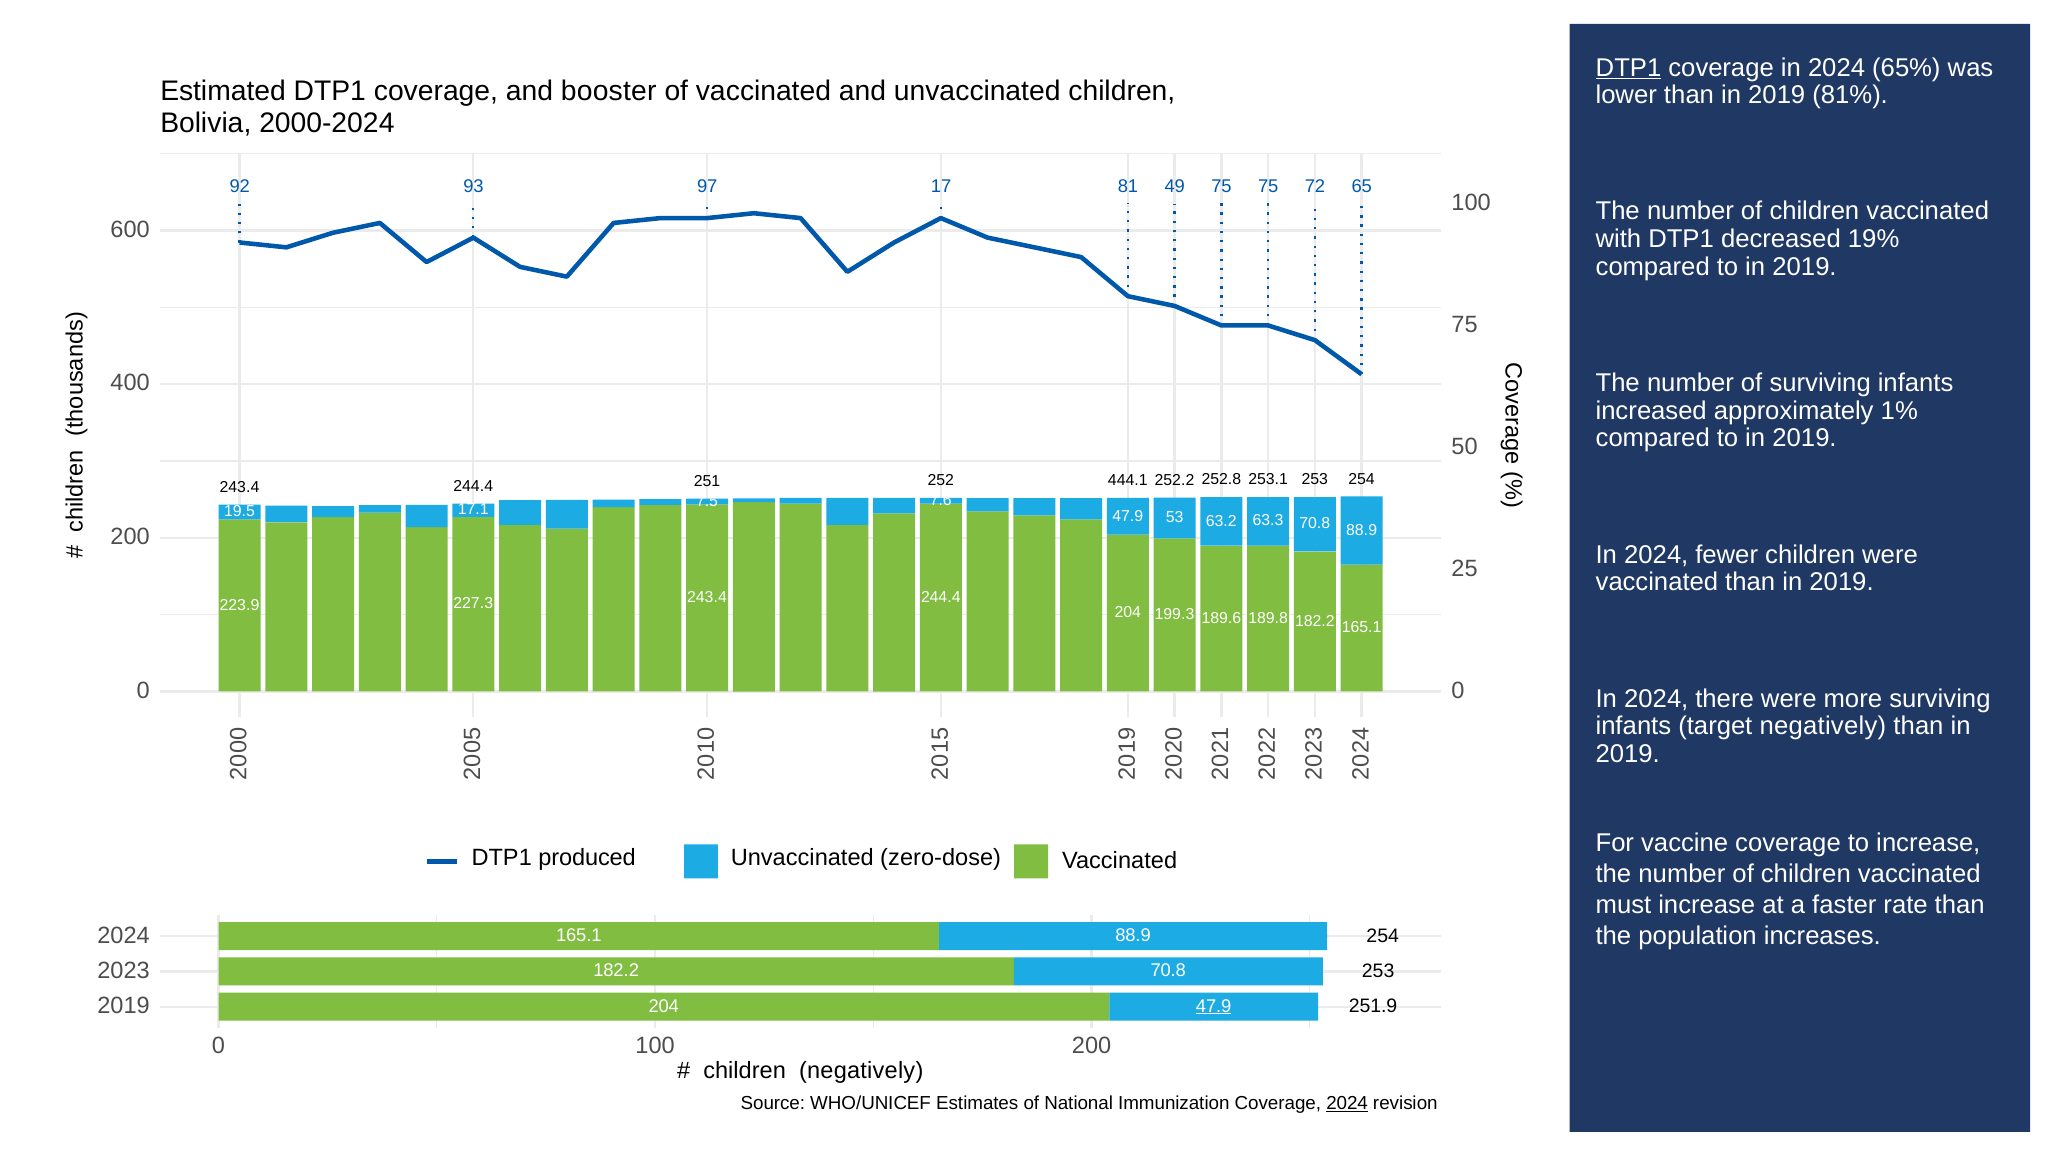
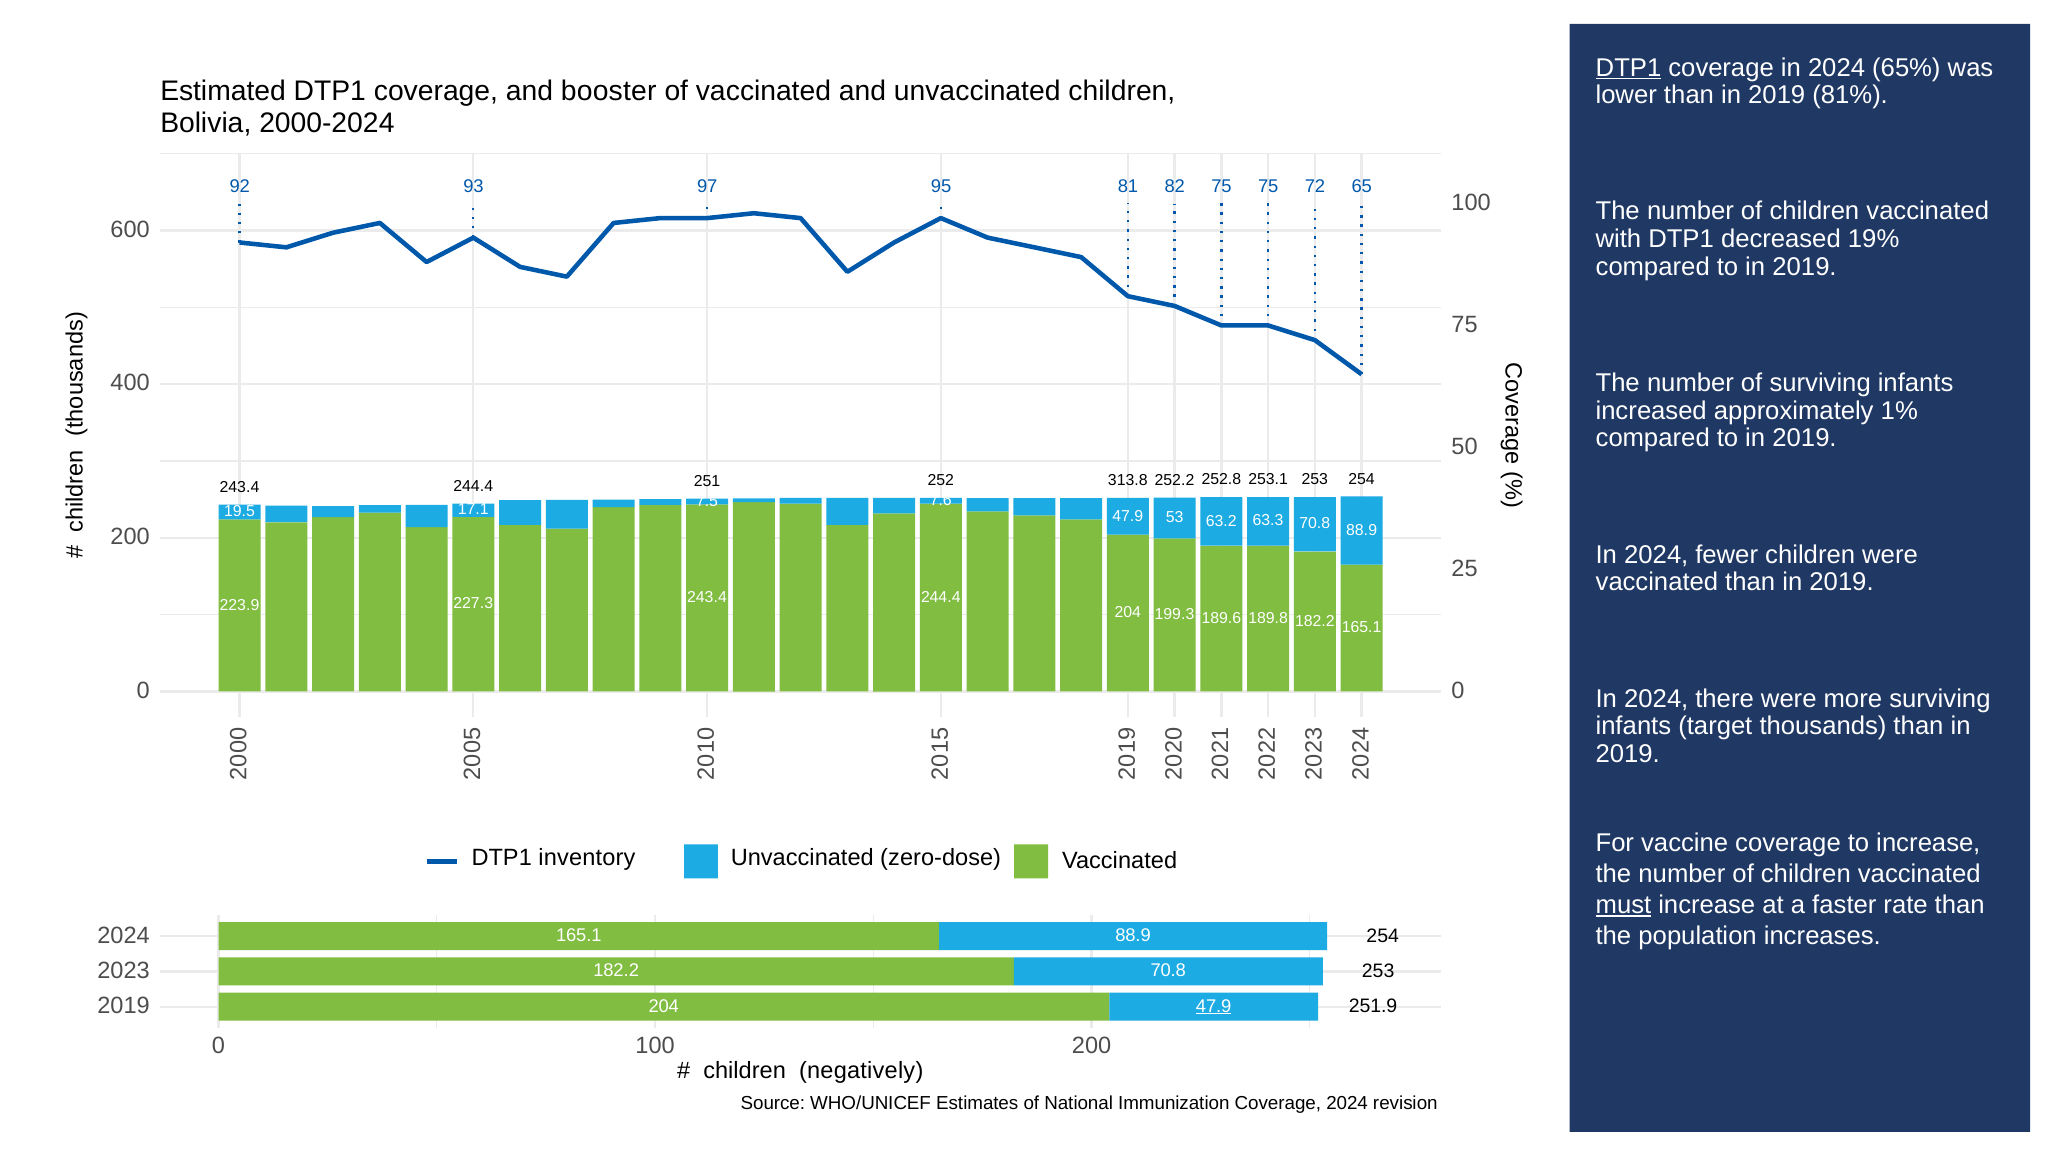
17: 17 -> 95 (941, 187)
49: 49 -> 82 (1175, 187)
444.1: 444.1 -> 313.8 (1128, 481)
target negatively: negatively -> thousands (1823, 727)
produced: produced -> inventory (587, 859)
must underline: none -> present (1623, 905)
2024 underline: present -> none (1347, 1104)
